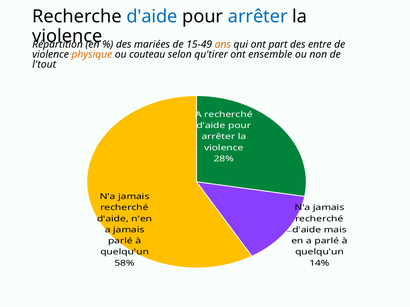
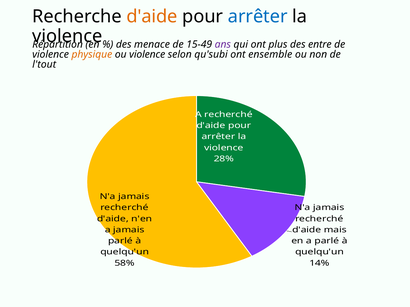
d'aide colour: blue -> orange (152, 17)
mariées: mariées -> menace (152, 45)
ans colour: orange -> purple (223, 45)
part: part -> plus (278, 45)
ou couteau: couteau -> violence (147, 55)
qu'tirer: qu'tirer -> qu'subi (211, 55)
